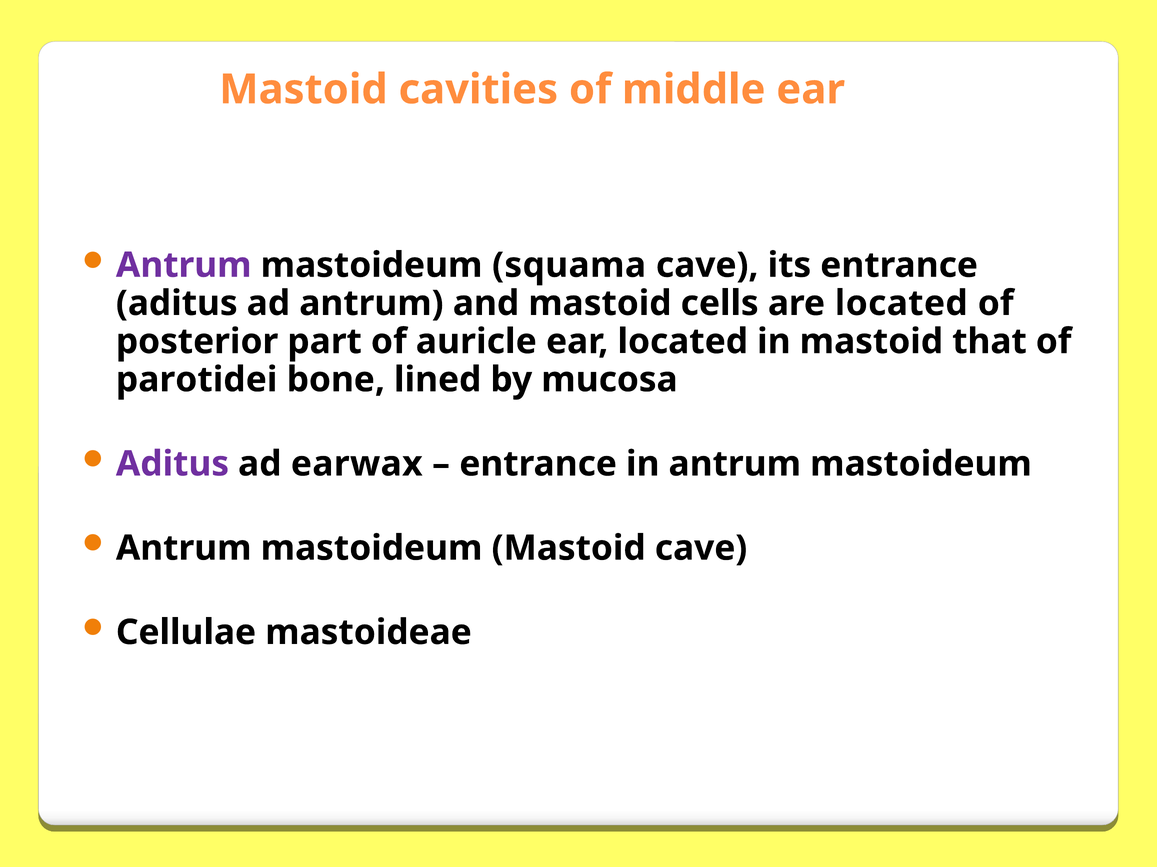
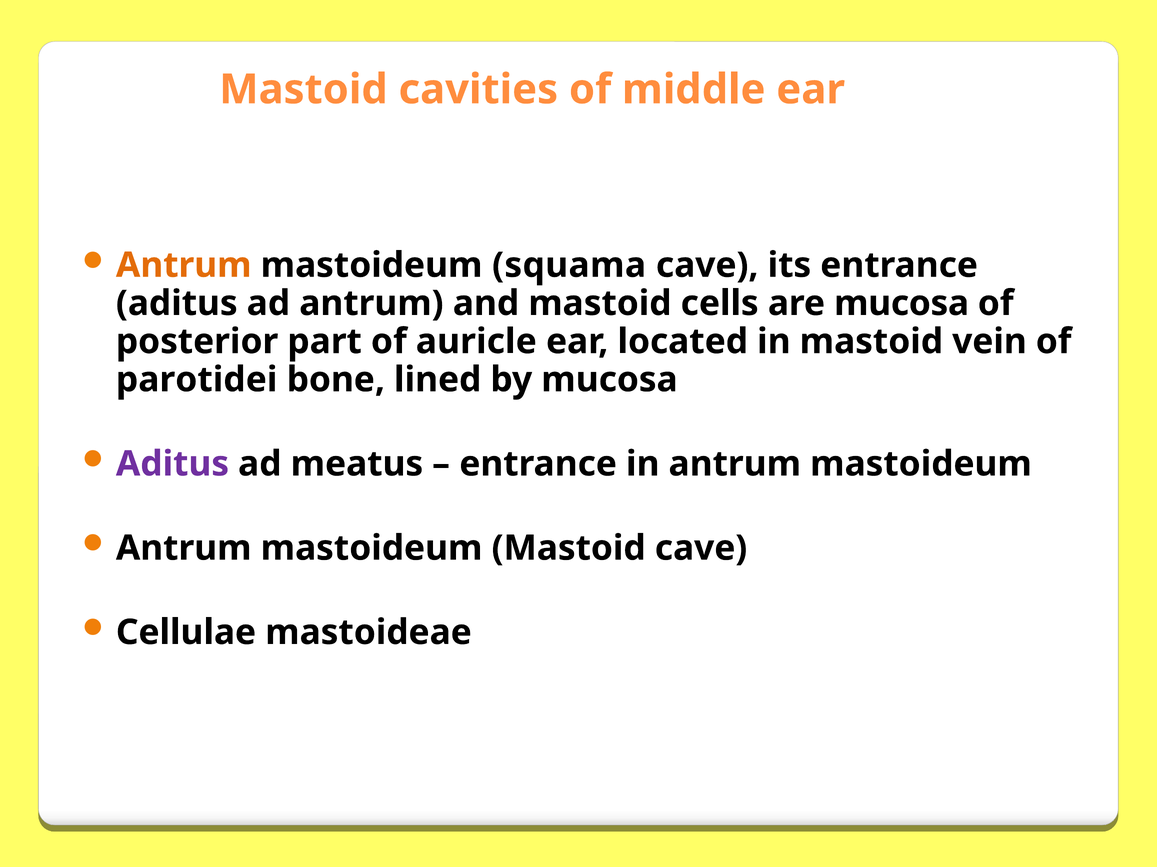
Antrum colour: purple -> orange (184, 265)
are located: located -> mucosa (902, 304)
that: that -> vein (989, 342)
earwax: earwax -> meatus (357, 464)
